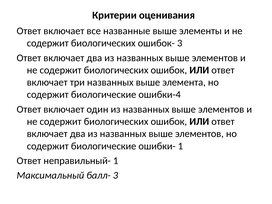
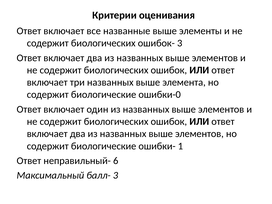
ошибки-4: ошибки-4 -> ошибки-0 (160, 95)
неправильный- 1: 1 -> 6 (116, 161)
